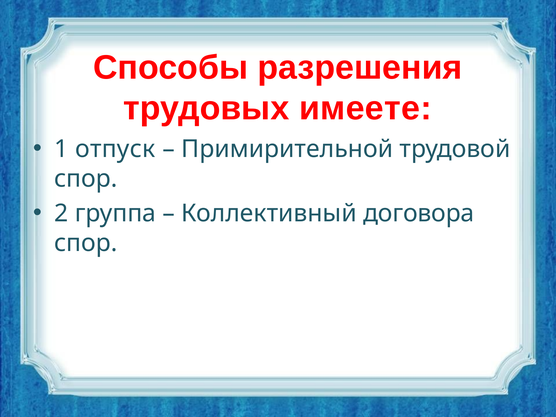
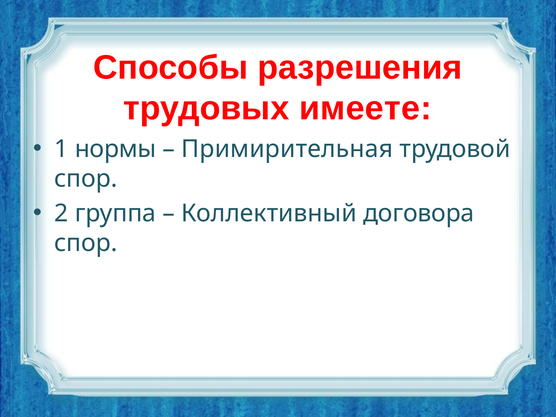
отпуск: отпуск -> нормы (115, 149)
Примирительной: Примирительной -> Примирительная (287, 149)
